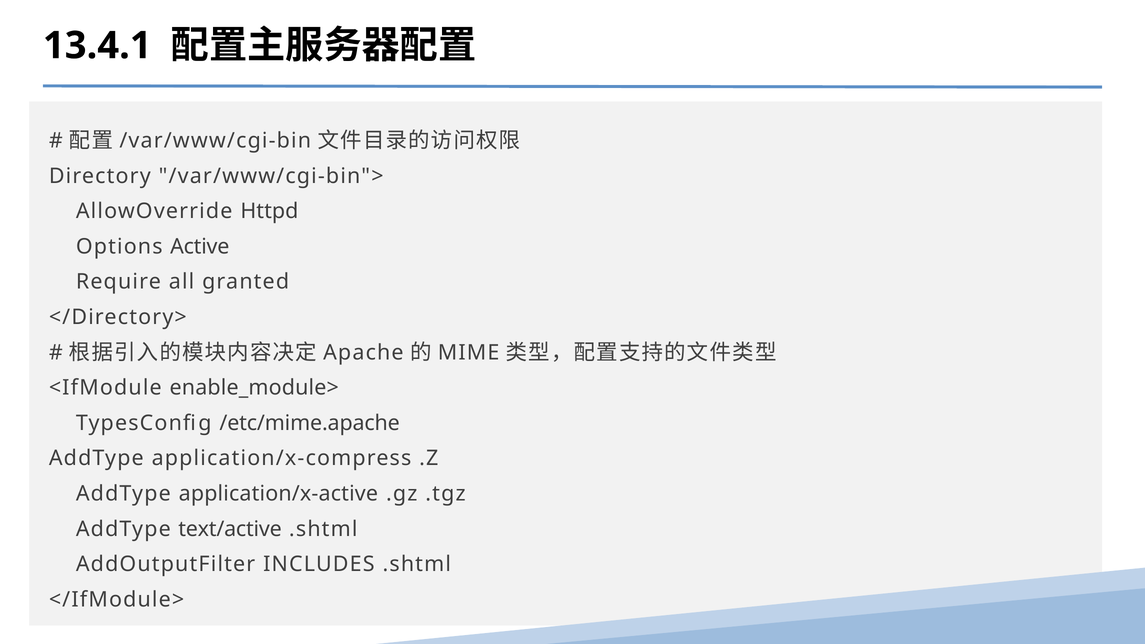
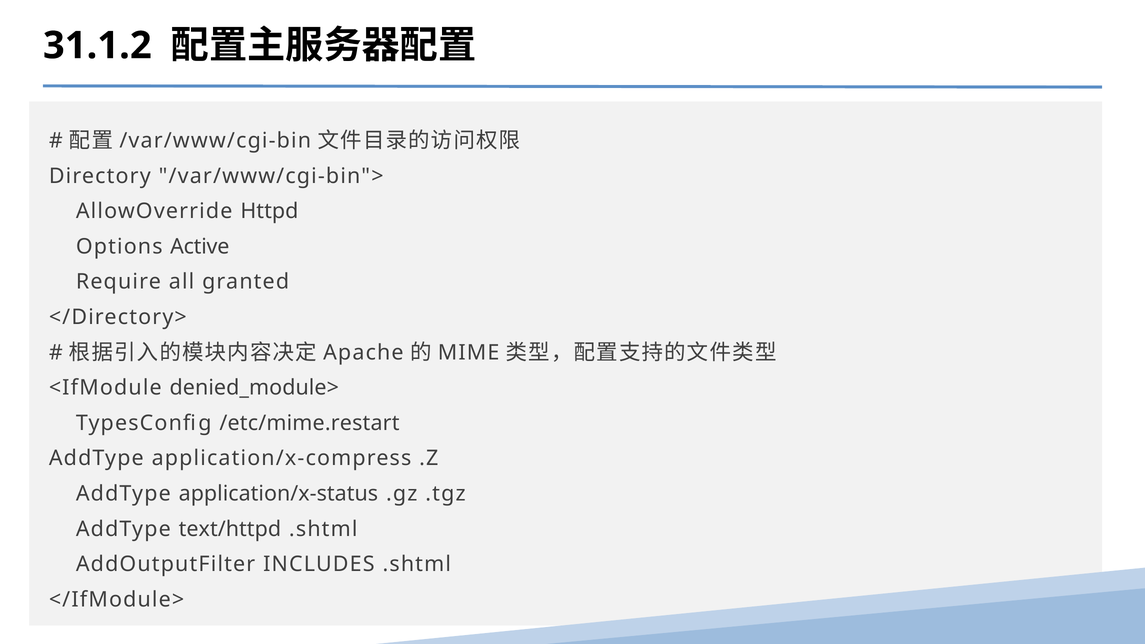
13.4.1: 13.4.1 -> 31.1.2 (97, 46)
enable_module>: enable_module> -> denied_module> (254, 388)
/etc/mime.apache: /etc/mime.apache -> /etc/mime.restart (309, 423)
application/x-active: application/x-active -> application/x-status (278, 494)
text/active: text/active -> text/httpd (230, 529)
